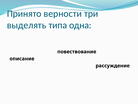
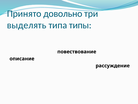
верности: верности -> довольно (63, 14)
одна: одна -> типы (80, 25)
